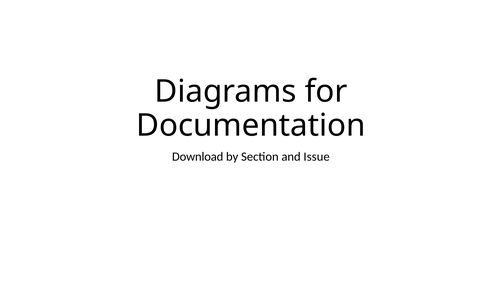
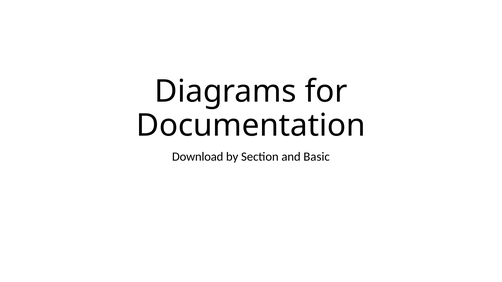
Issue: Issue -> Basic (317, 157)
